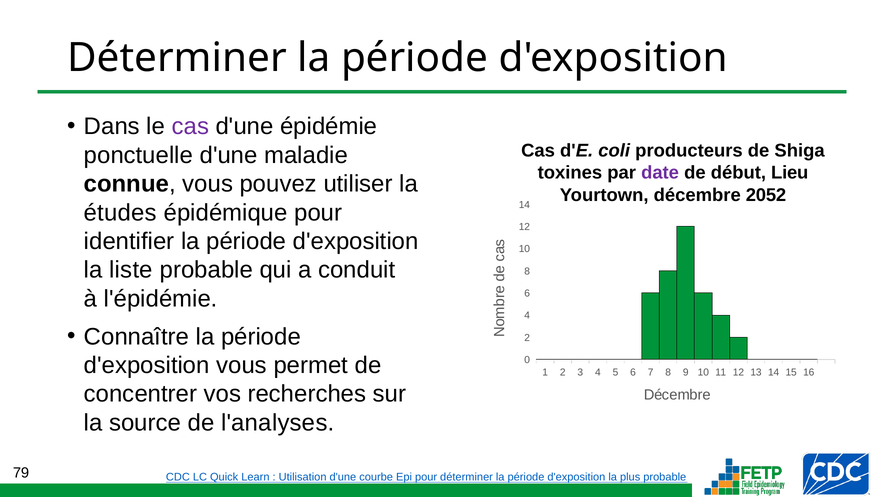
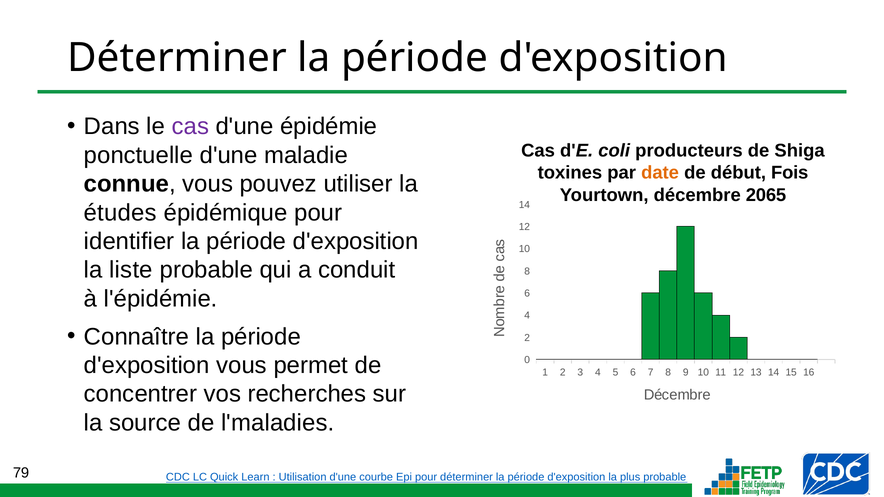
date colour: purple -> orange (660, 173)
Lieu: Lieu -> Fois (790, 173)
2052: 2052 -> 2065 (766, 195)
l'analyses: l'analyses -> l'maladies (278, 423)
